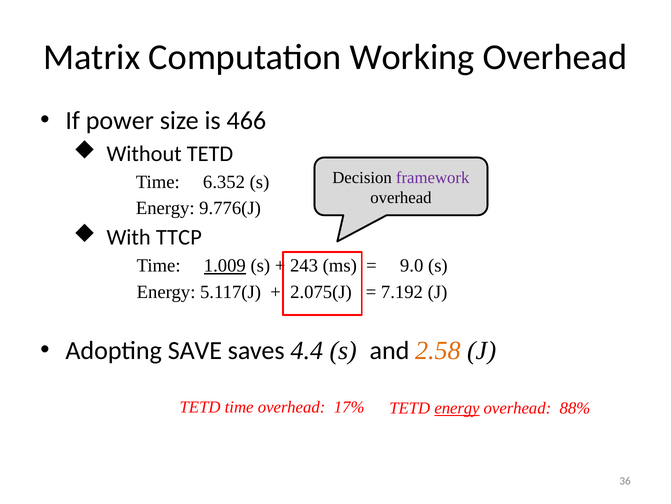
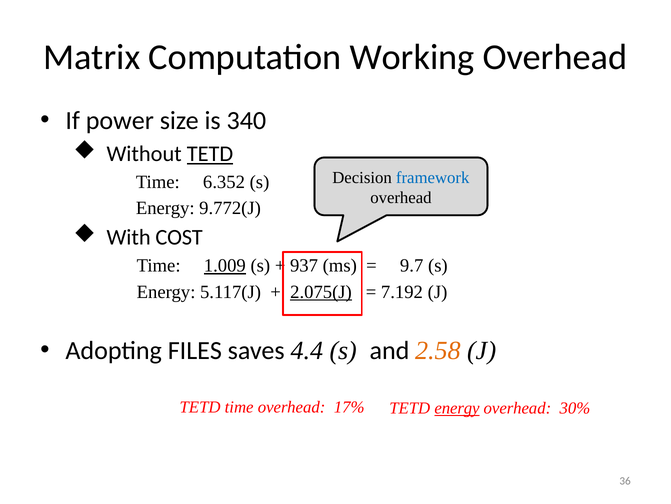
466: 466 -> 340 (246, 120)
TETD underline: none -> present (210, 154)
framework colour: purple -> blue (433, 177)
9.776(J: 9.776(J -> 9.772(J (230, 208)
TTCP: TTCP -> COST (179, 237)
243: 243 -> 937 (304, 265)
9.0: 9.0 -> 9.7 (412, 265)
2.075(J underline: none -> present (321, 291)
SAVE: SAVE -> FILES (195, 350)
88%: 88% -> 30% (575, 408)
